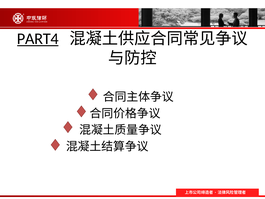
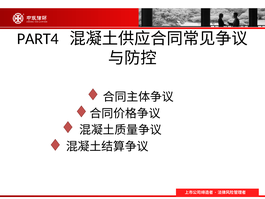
PART4 underline: present -> none (38, 39)
